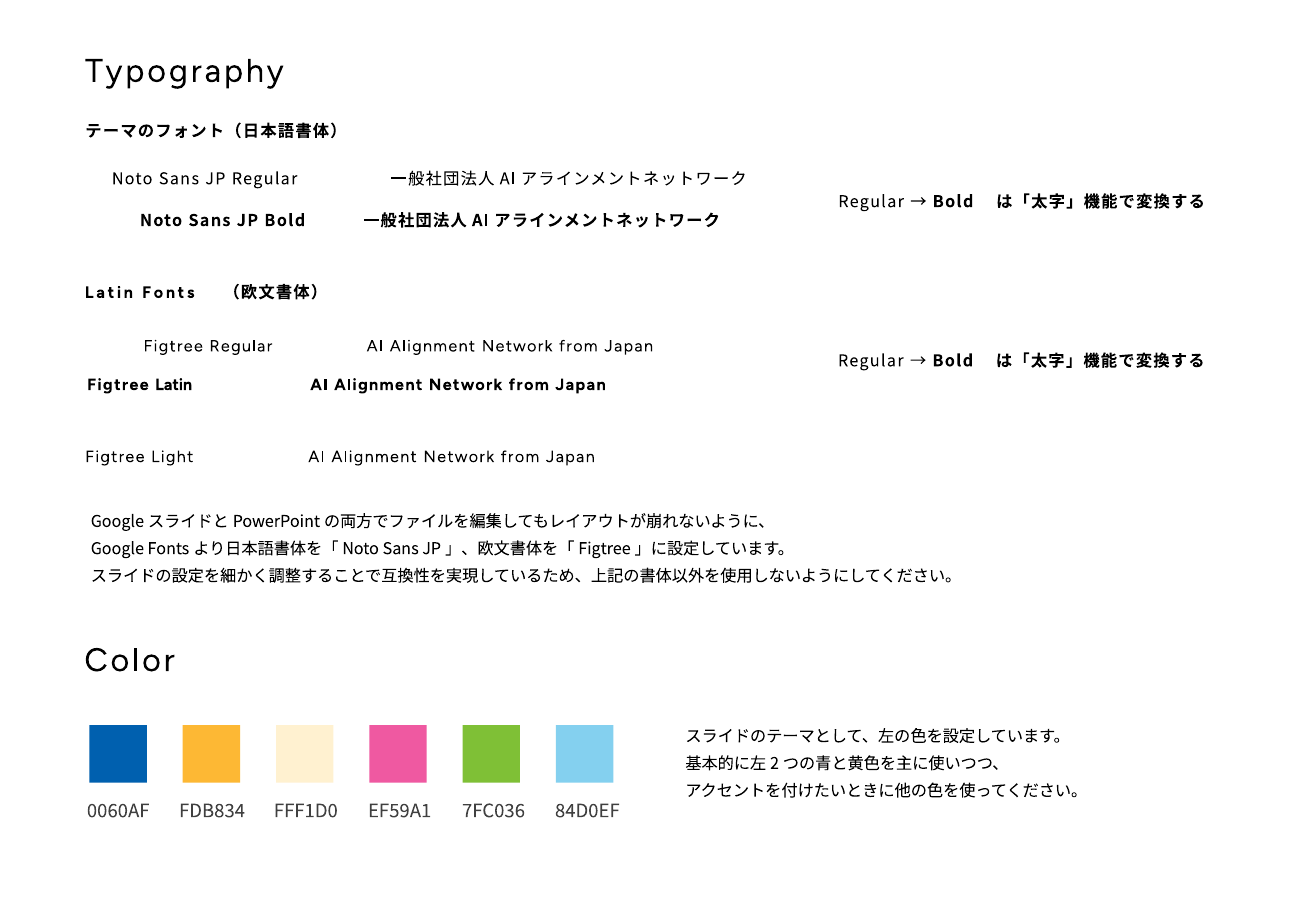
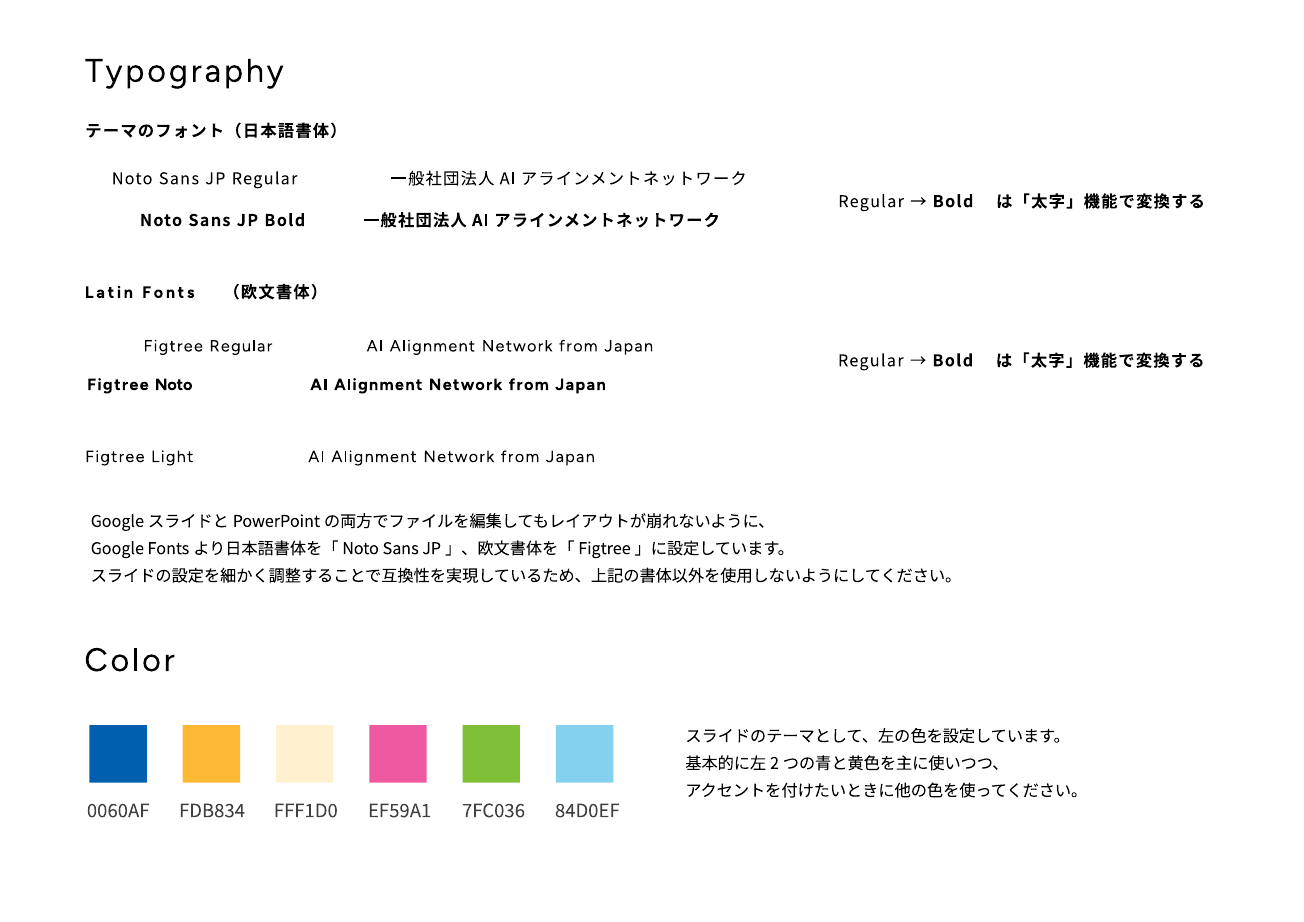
Figtree Latin: Latin -> Noto (174, 385)
